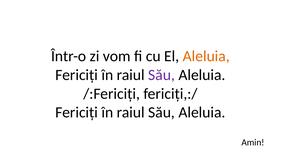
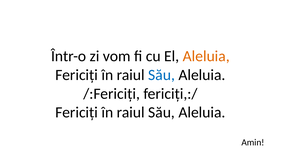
Său colour: purple -> blue (162, 75)
